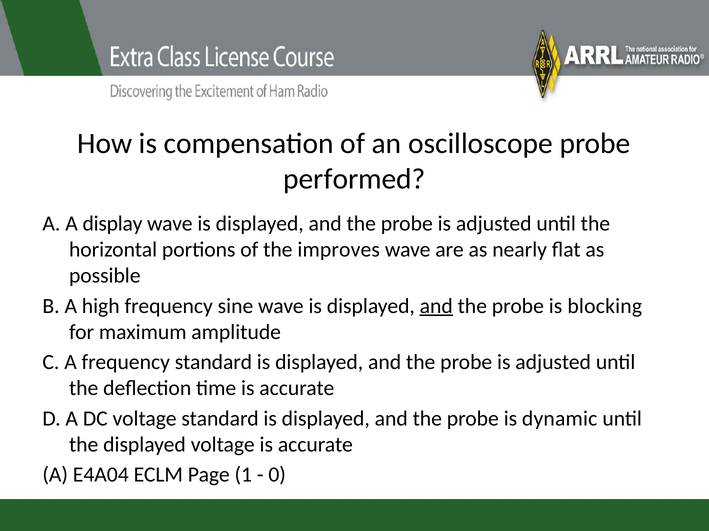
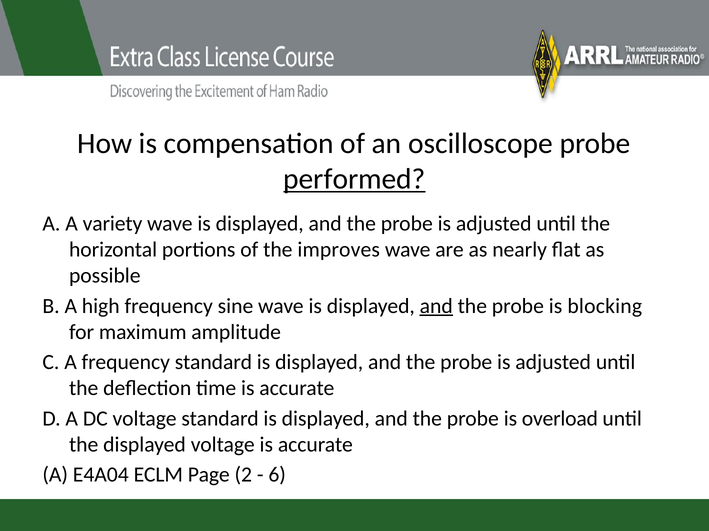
performed underline: none -> present (354, 179)
display: display -> variety (112, 224)
dynamic: dynamic -> overload (560, 419)
1: 1 -> 2 (243, 475)
0: 0 -> 6 (277, 475)
